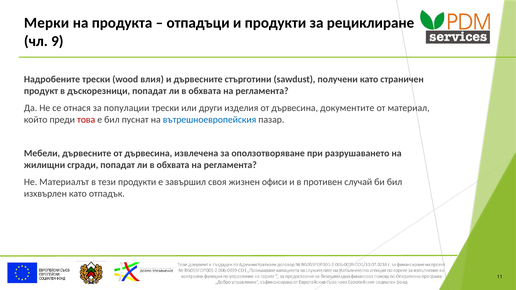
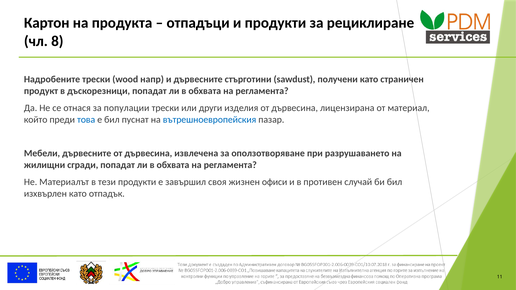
Мерки: Мерки -> Картон (47, 23)
9: 9 -> 8 (57, 41)
влия: влия -> напр (152, 79)
документите: документите -> лицензирана (347, 108)
това colour: red -> blue (86, 120)
